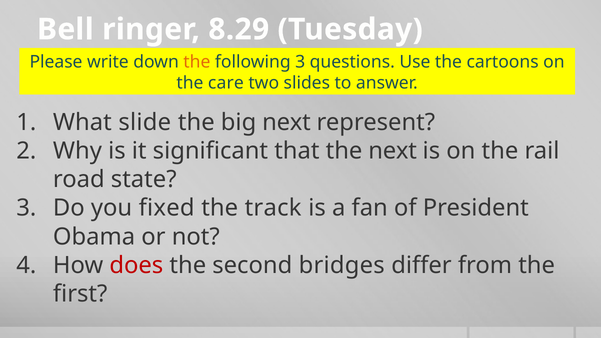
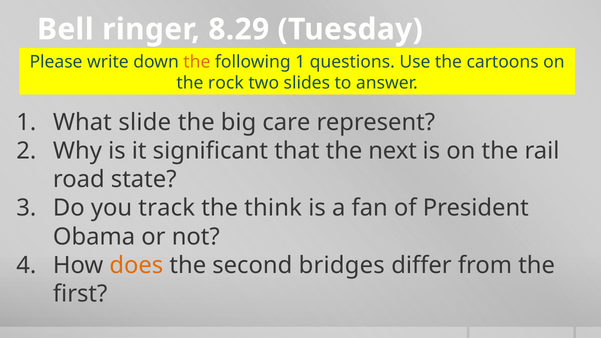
following 3: 3 -> 1 (300, 62)
care: care -> rock (226, 83)
big next: next -> care (286, 123)
fixed: fixed -> track (167, 208)
track: track -> think (273, 208)
does colour: red -> orange (136, 265)
